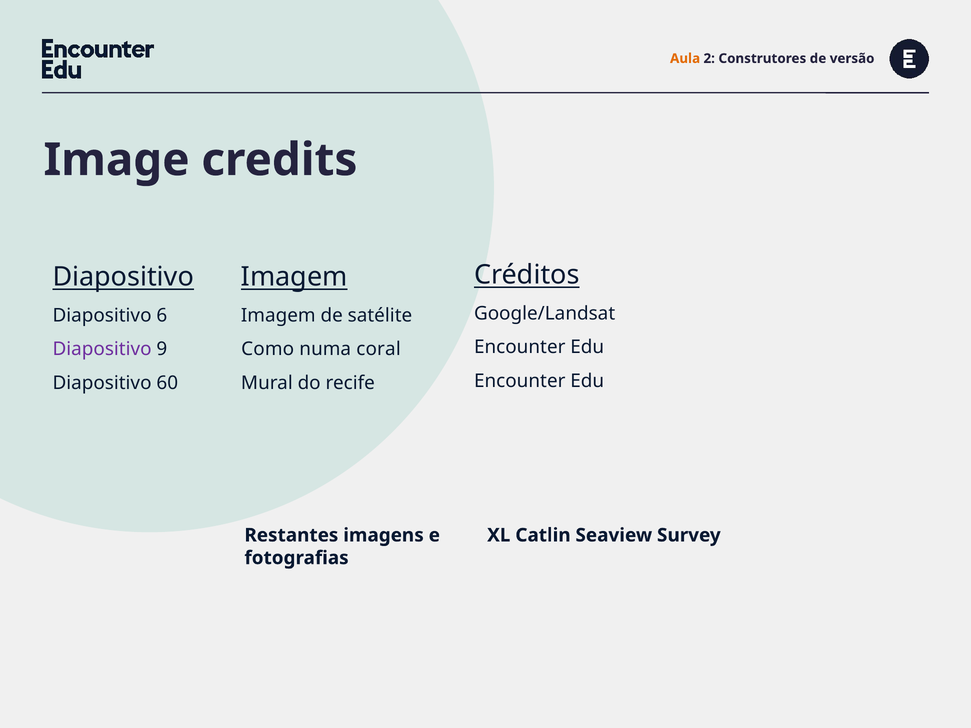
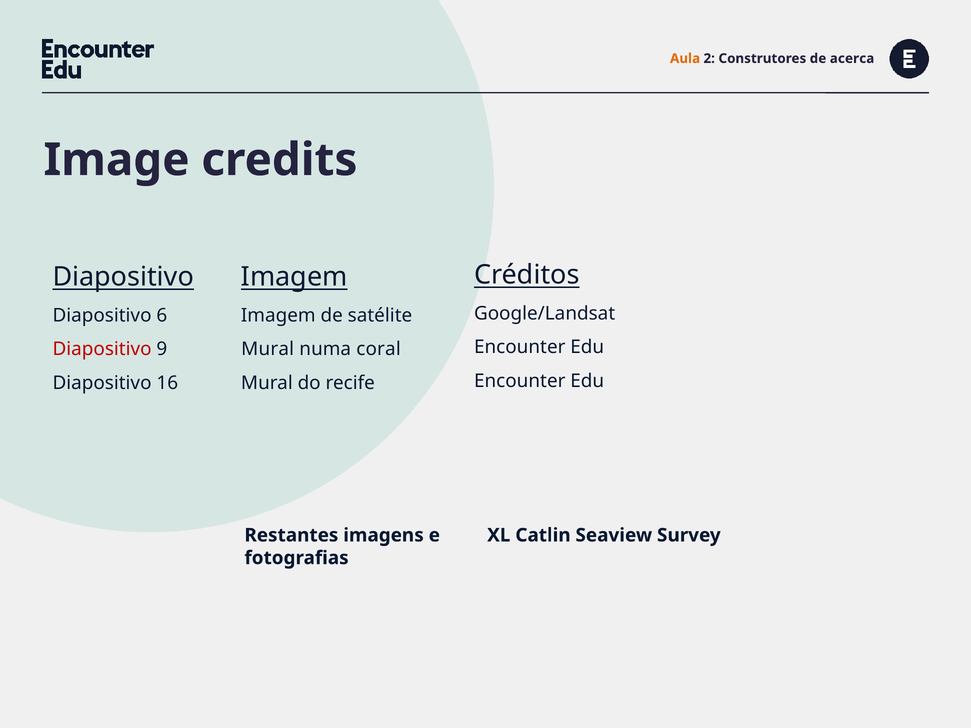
versão: versão -> acerca (852, 59)
Diapositivo colour: purple -> red (102, 349)
Como: Como -> Mural (268, 349)
60: 60 -> 16 (167, 383)
